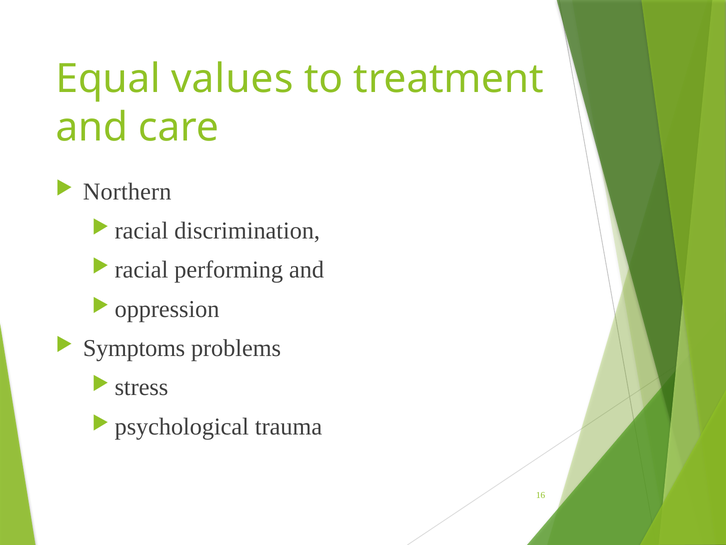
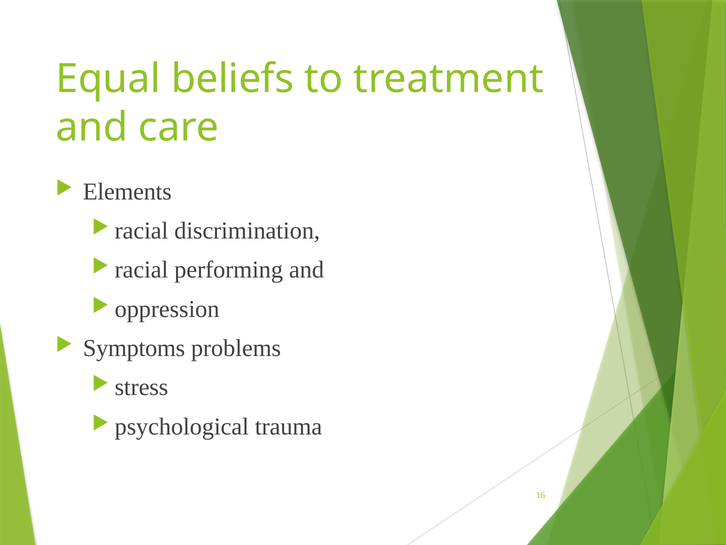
values: values -> beliefs (233, 79)
Northern: Northern -> Elements (127, 191)
